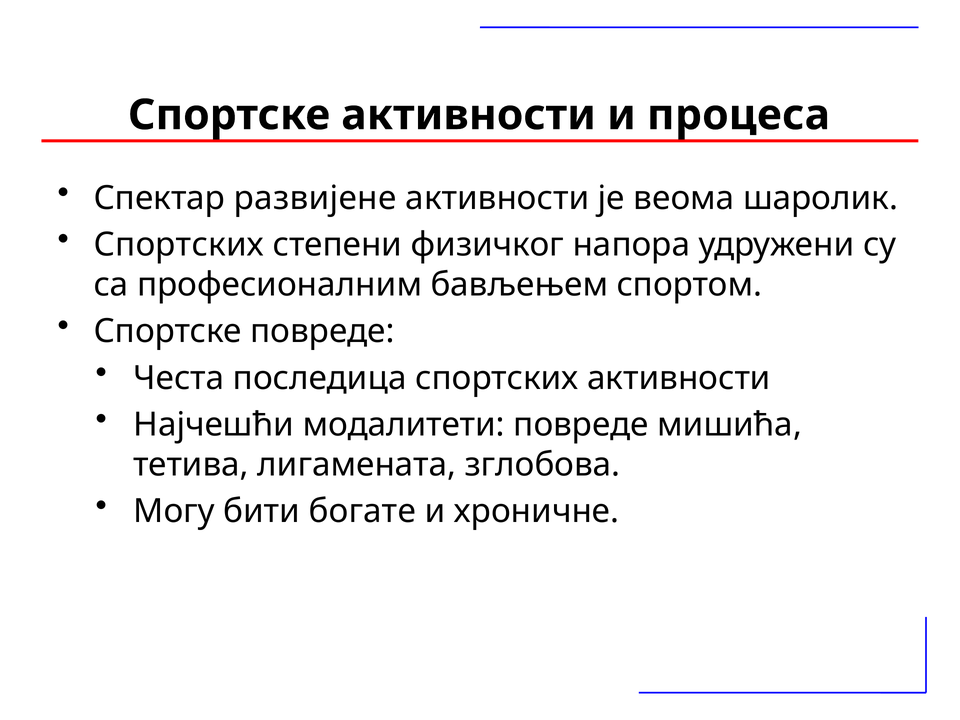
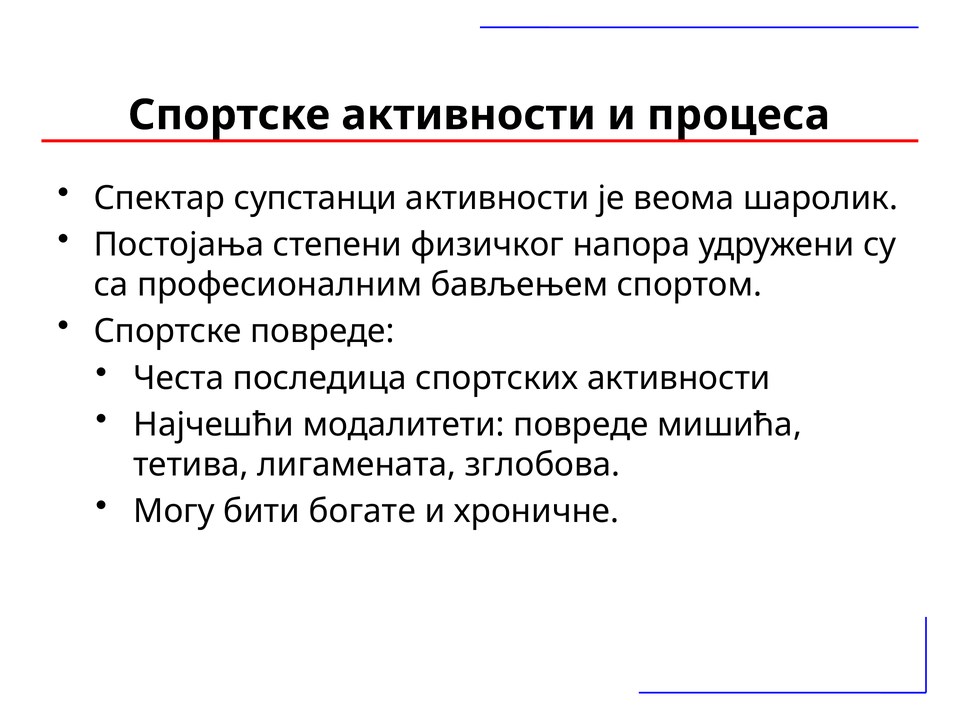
развијене: развијене -> супстанци (316, 198)
Спортских: Спортских -> Постојања (179, 245)
